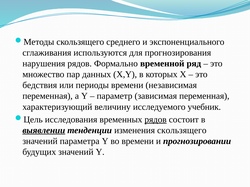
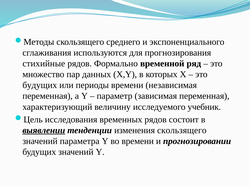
нарушения: нарушения -> стихийные (44, 64)
бедствия: бедствия -> будущих (40, 85)
рядов underline: present -> none (156, 120)
